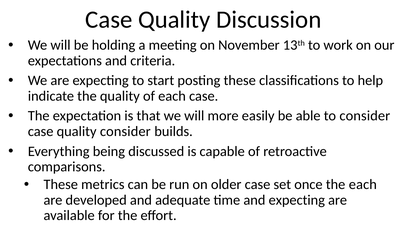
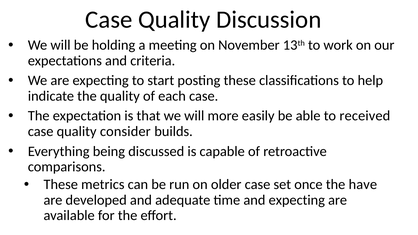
to consider: consider -> received (365, 116)
the each: each -> have (363, 185)
